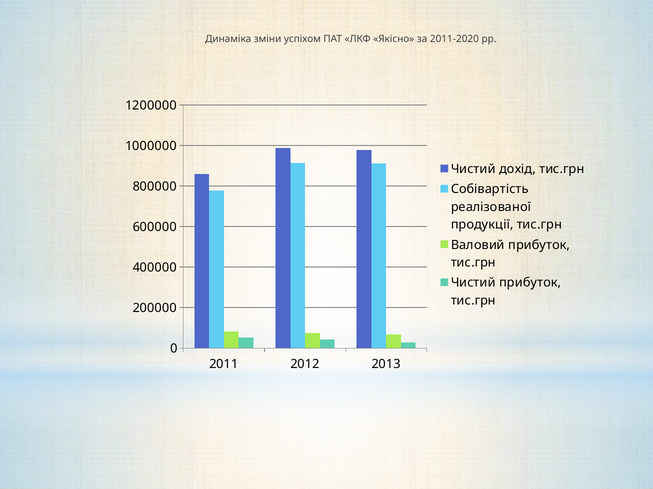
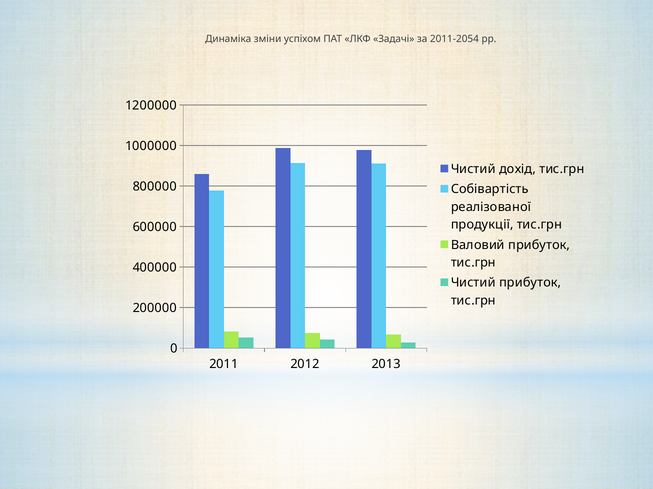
Якісно: Якісно -> Задачі (394, 39)
2011-2020: 2011-2020 -> 2011-2054 (454, 39)
